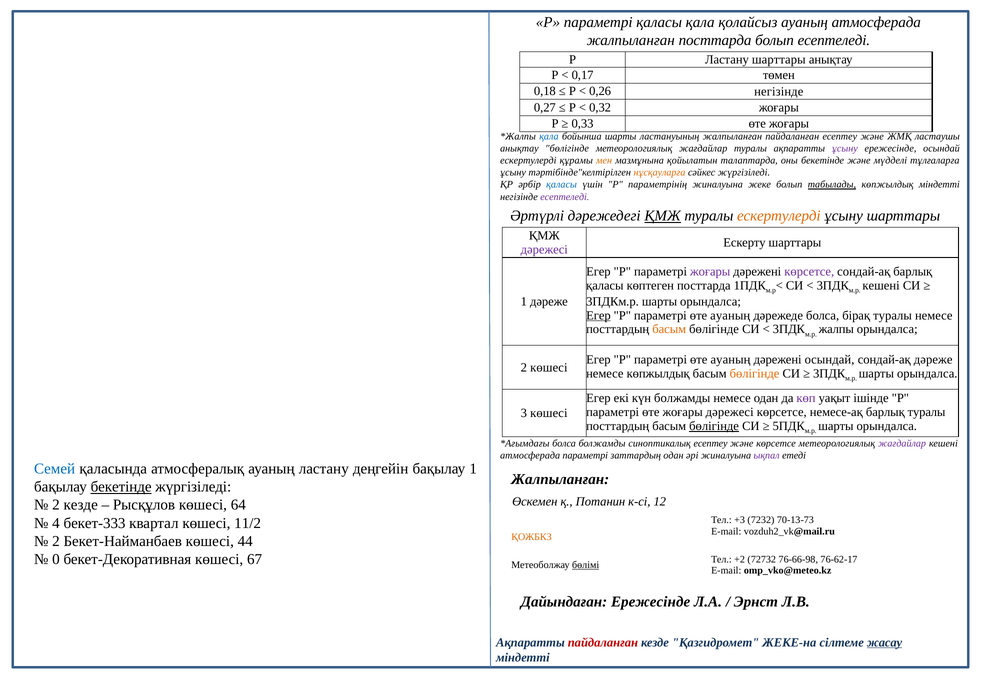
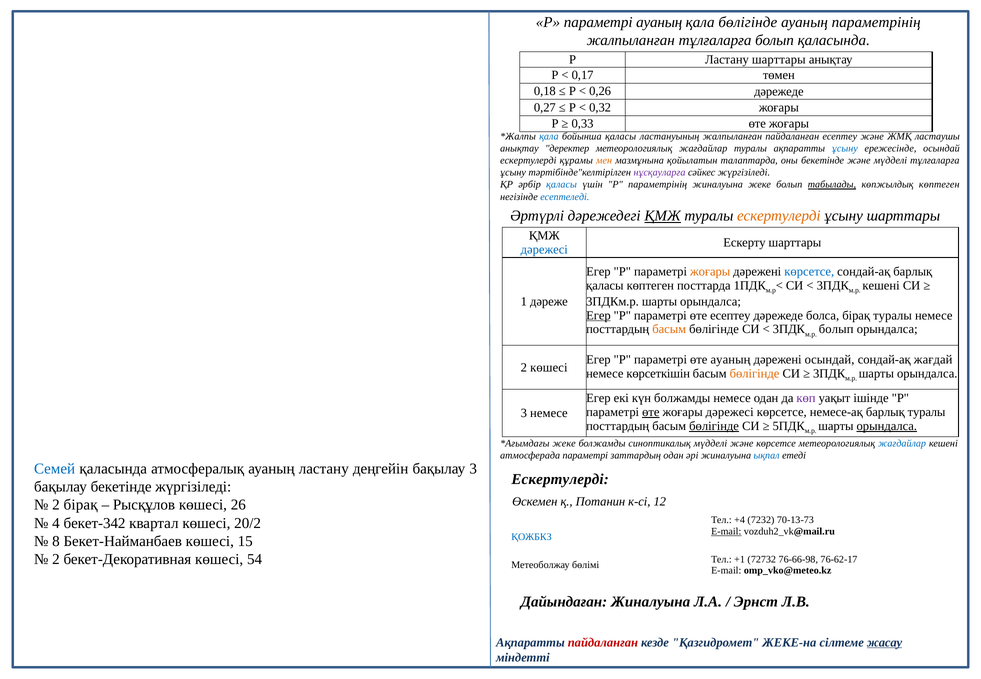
параметрі қаласы: қаласы -> ауаның (659, 22)
қала қолайсыз: қолайсыз -> бөлігінде (748, 22)
ауаның атмосферада: атмосферада -> параметрінің (876, 22)
жалпыланған посттарда: посттарда -> тұлғаларға (715, 40)
болып есептеледі: есептеледі -> қаласында (834, 40)
0,26 негізінде: негізінде -> дәрежеде (779, 91)
бойынша шарты: шарты -> қаласы (621, 137)
анықтау бөлігінде: бөлігінде -> деректер (567, 149)
ұсыну colour: purple -> blue (845, 149)
нұсқауларға colour: orange -> purple (659, 173)
көпжылдық міндетті: міндетті -> көптеген (939, 185)
есептеледі colour: purple -> blue (565, 197)
дәрежесі colour: purple -> blue (544, 249)
жоғары colour: purple -> orange (710, 272)
көрсетсе colour: purple -> blue (809, 272)
P параметрі өте ауаның: ауаның -> есептеу (730, 315)
жалпы: жалпы -> болып (836, 329)
сондай-ақ дәреже: дәреже -> жағдай (933, 360)
немесе көпжылдық: көпжылдық -> көрсеткішін (658, 373)
өте underline: none -> present (651, 412)
3 көшесі: көшесі -> немесе (549, 413)
орындалса underline: none -> present (887, 426)
болса: болса -> жеке (564, 443)
синоптикалық есептеу: есептеу -> мүдделі (710, 443)
жағдайлар colour: purple -> blue (902, 443)
ықпал colour: purple -> blue (767, 455)
бақылау 1: 1 -> 3 (473, 469)
Жалпыланған: Жалпыланған -> Ескертулерді (560, 479)
бекетінде underline: present -> none (121, 487)
2 кезде: кезде -> бірақ (81, 505)
64: 64 -> 26 (238, 505)
+3: +3 -> +4 (740, 520)
бекет-333: бекет-333 -> бекет-342 (95, 523)
11/2: 11/2 -> 20/2 (248, 523)
E-mail underline: none -> present (726, 531)
ҚОЖБКЗ colour: orange -> blue (532, 537)
2: 2 -> 8 (56, 541)
44: 44 -> 15 (245, 541)
0: 0 -> 2 (56, 559)
67: 67 -> 54 (255, 559)
+2: +2 -> +1 (740, 559)
бөлімі underline: present -> none (586, 565)
Дайындаған Ережесінде: Ережесінде -> Жиналуына (651, 602)
